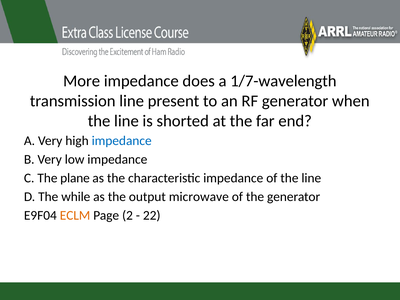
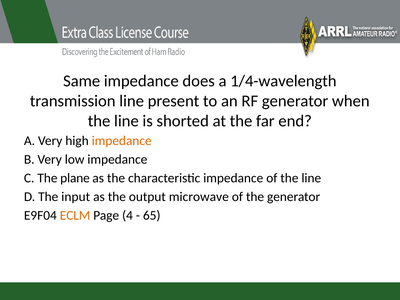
More: More -> Same (82, 81)
1/7-wavelength: 1/7-wavelength -> 1/4-wavelength (283, 81)
impedance colour: blue -> orange (122, 141)
while: while -> input (76, 197)
2: 2 -> 4 (127, 216)
22: 22 -> 65 (152, 216)
